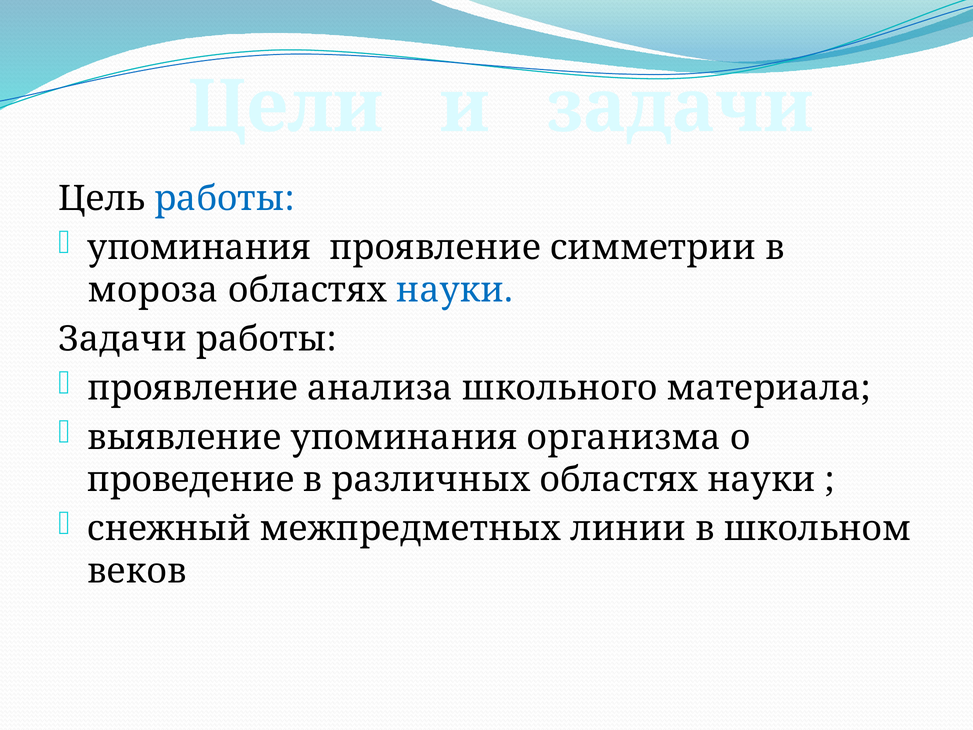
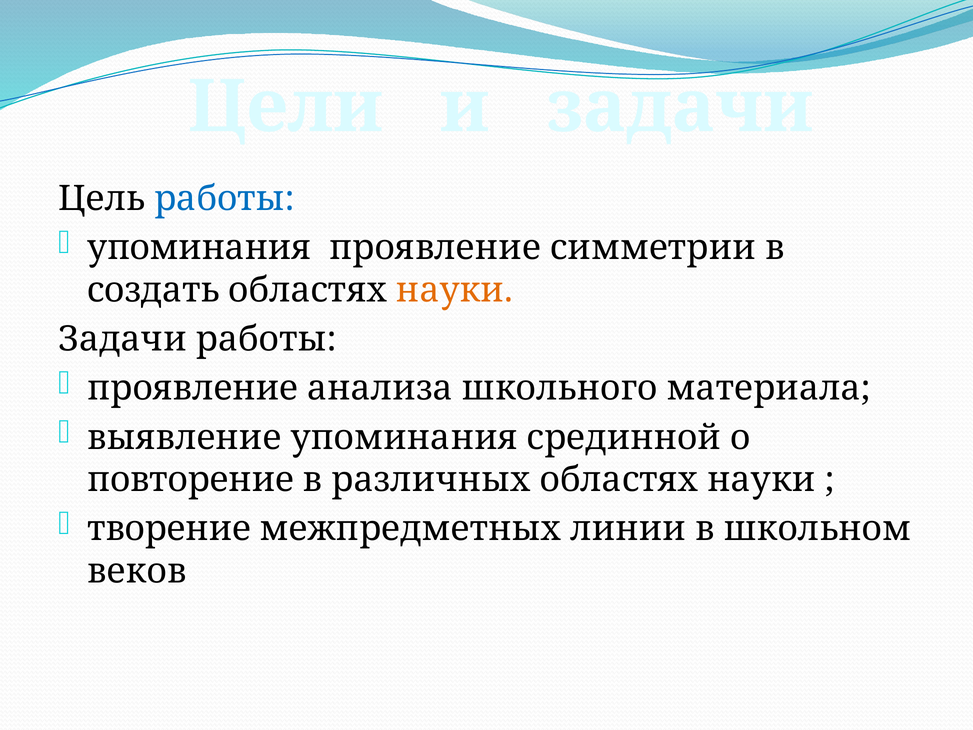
мороза: мороза -> создать (153, 290)
науки colour: blue -> orange (454, 290)
организма: организма -> срединной (624, 437)
проведение: проведение -> повторение (191, 479)
снежный: снежный -> творение (169, 529)
